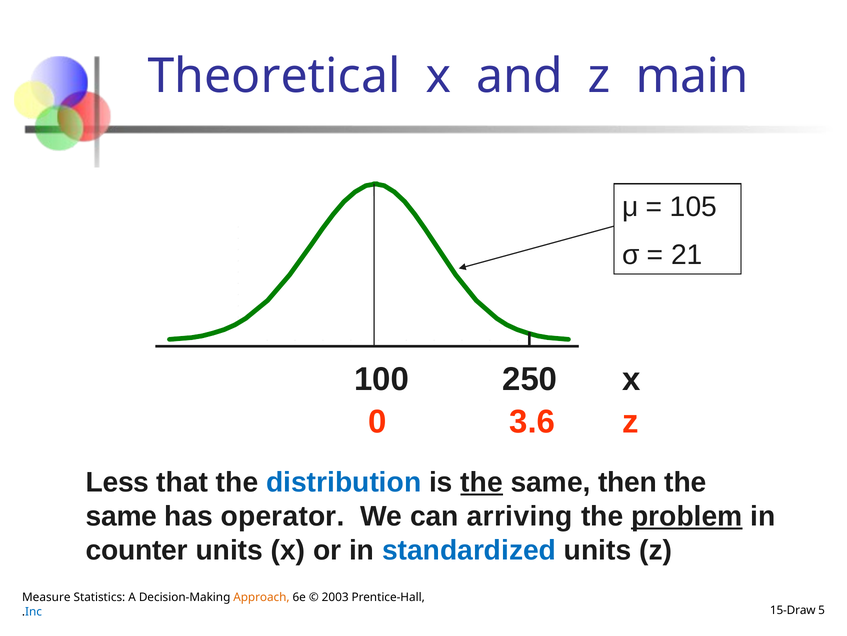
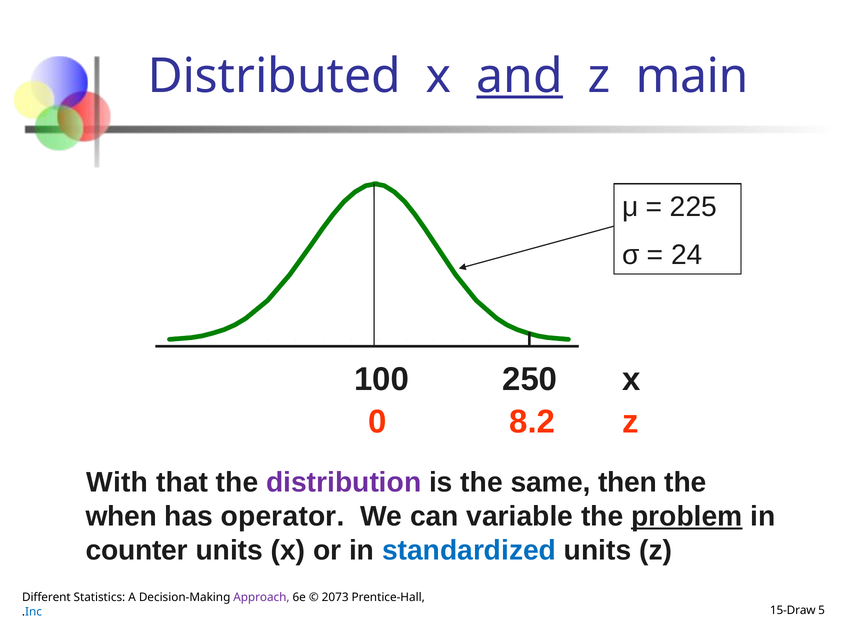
Theoretical: Theoretical -> Distributed (274, 76)
and underline: none -> present (520, 76)
105: 105 -> 225 (693, 207)
21: 21 -> 24 (687, 255)
3.6: 3.6 -> 8.2 (532, 421)
Less: Less -> With (117, 482)
distribution colour: blue -> purple (344, 482)
the underline: present -> none (482, 482)
same: same -> when (121, 516)
arriving: arriving -> variable (520, 516)
Measure: Measure -> Different (46, 597)
Approach colour: orange -> purple (261, 597)
2003: 2003 -> 2073 (335, 597)
